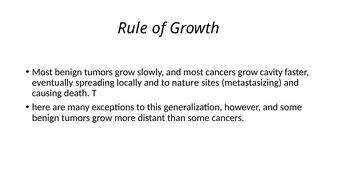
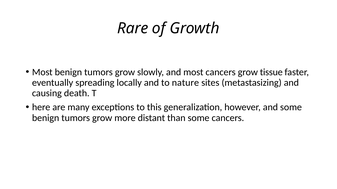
Rule: Rule -> Rare (133, 28)
cavity: cavity -> tissue (271, 72)
